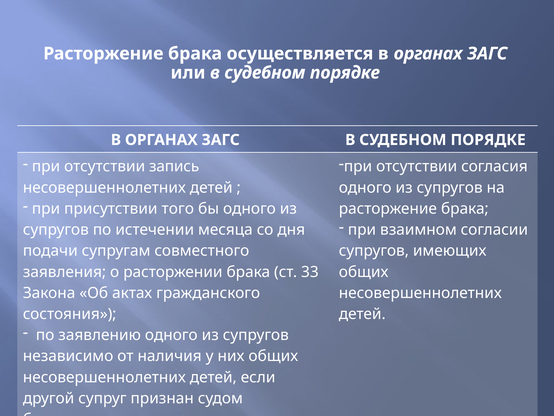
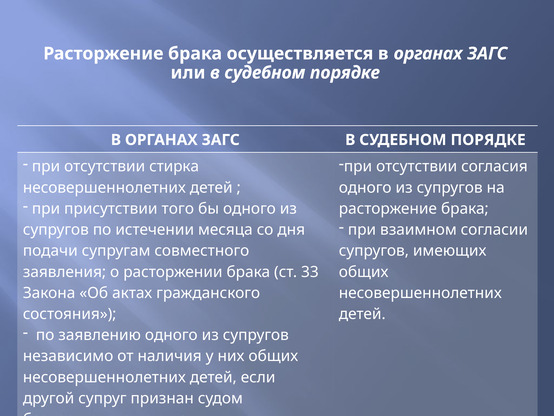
запись: запись -> стирка (174, 166)
